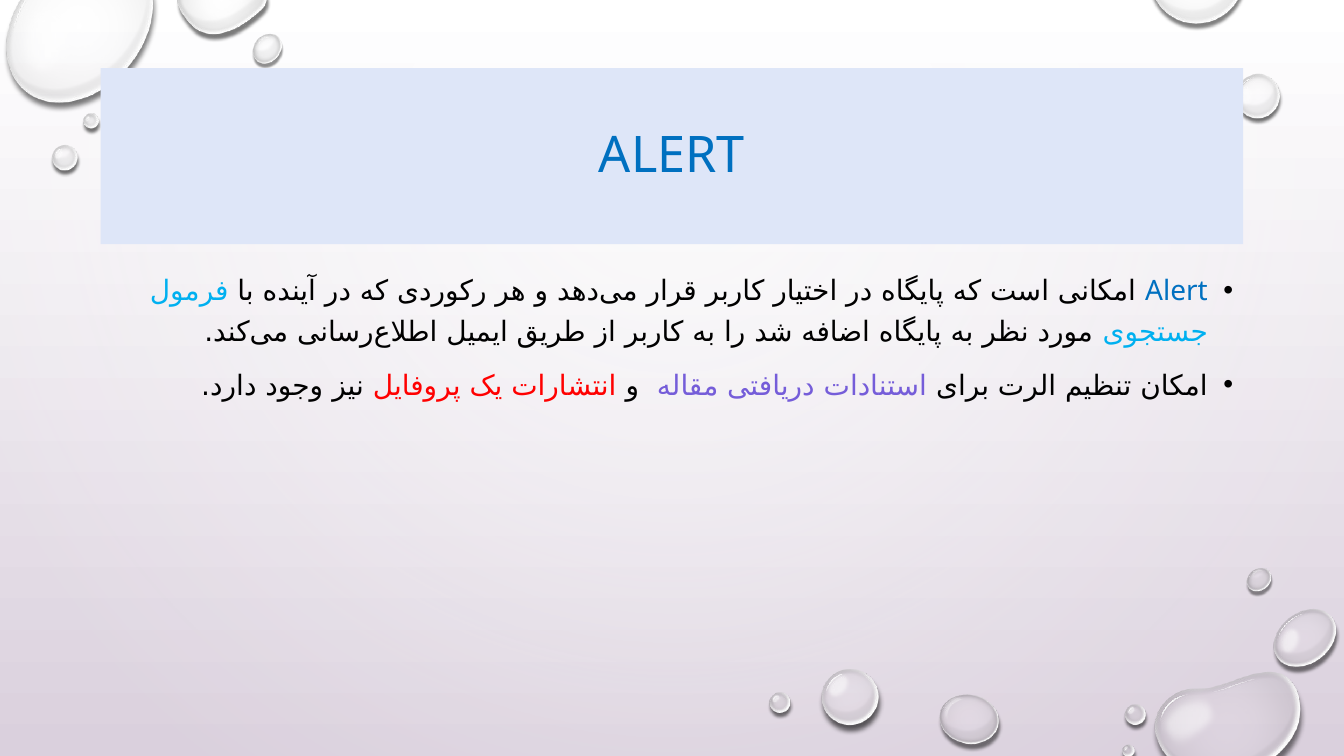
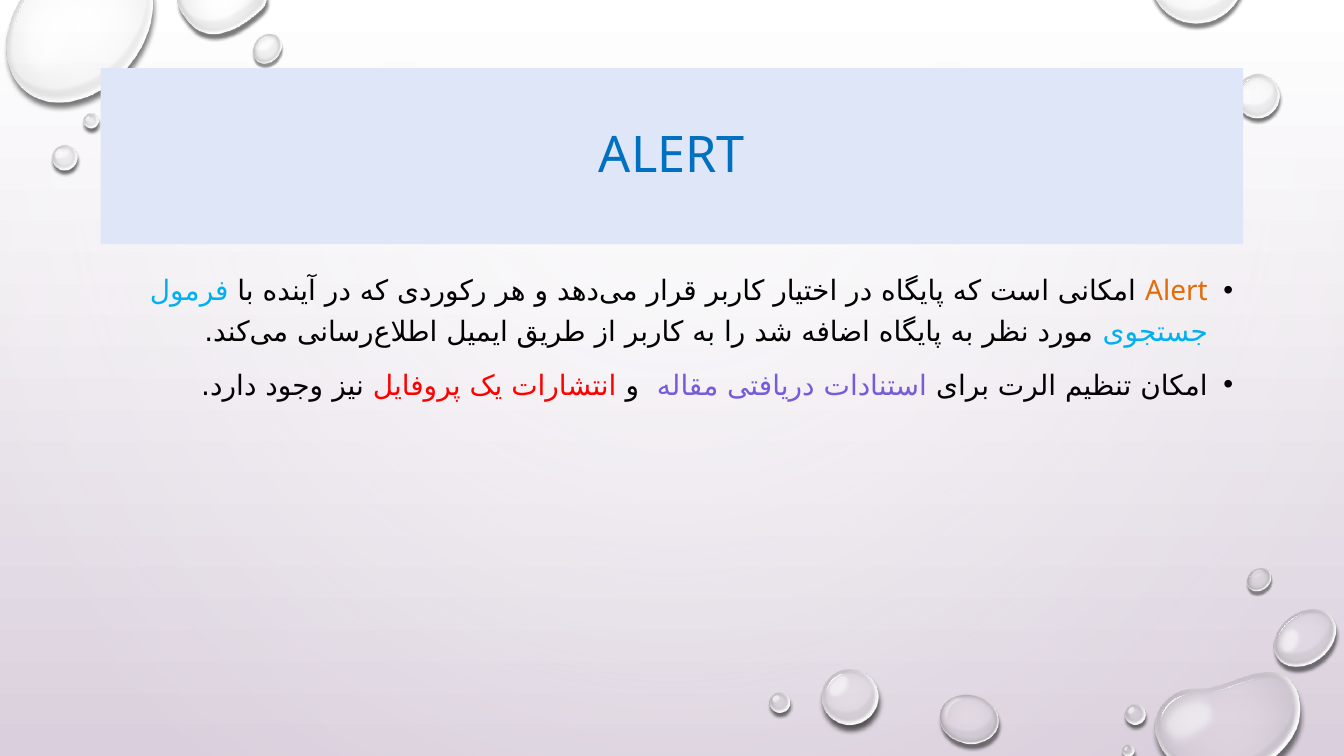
Alert colour: blue -> orange (1176, 291)
